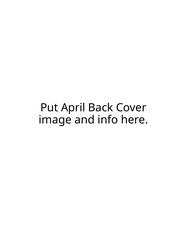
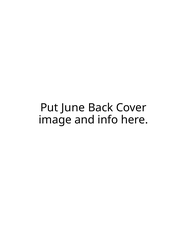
April: April -> June (73, 107)
